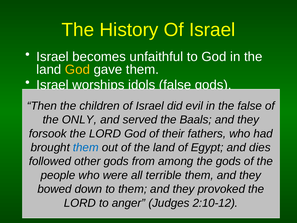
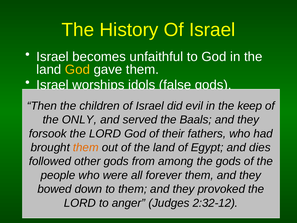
the false: false -> keep (250, 106)
them colour: blue -> orange (86, 147)
terrible: terrible -> forever (164, 175)
2:10-12: 2:10-12 -> 2:32-12 (215, 203)
